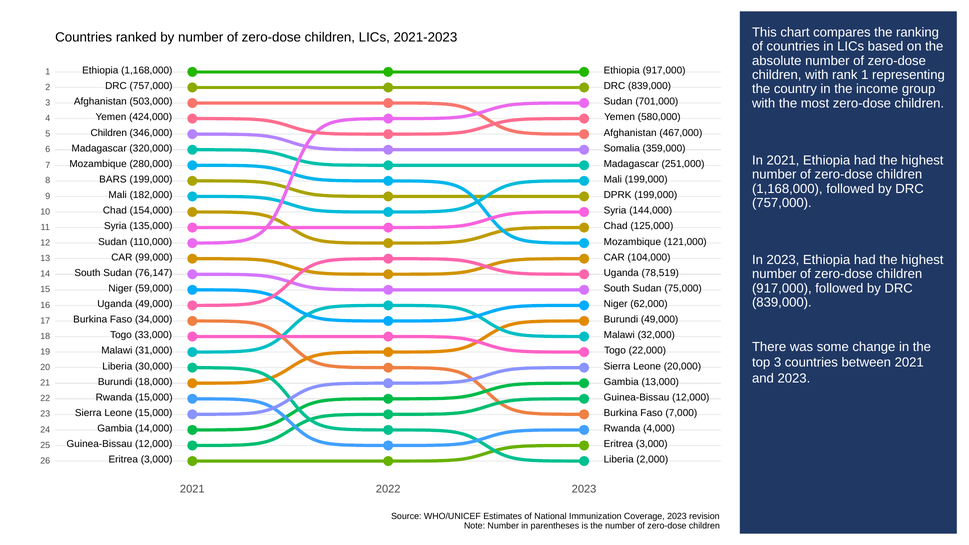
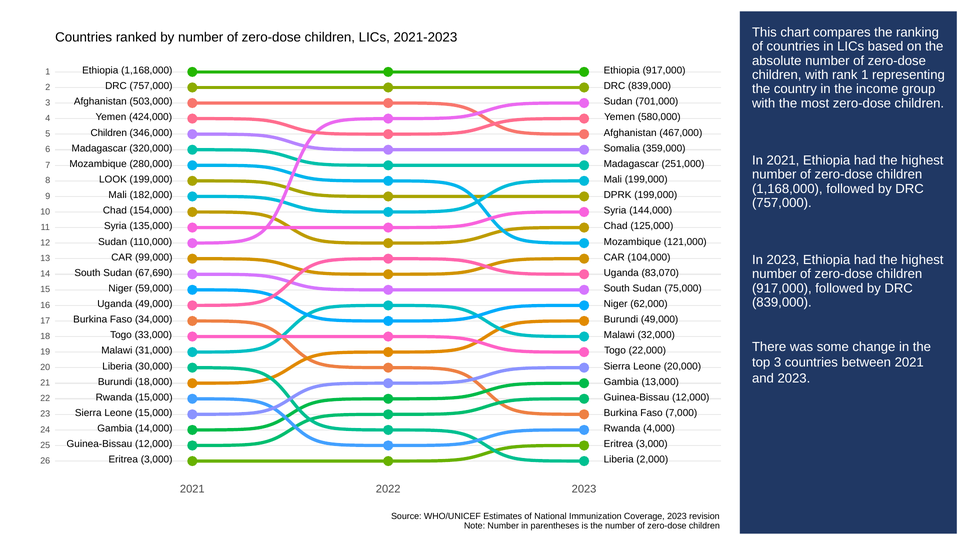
BARS: BARS -> LOOK (113, 179)
76,147: 76,147 -> 67,690 (154, 273)
78,519: 78,519 -> 83,070 (660, 273)
